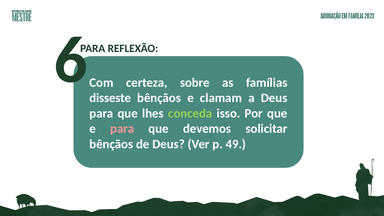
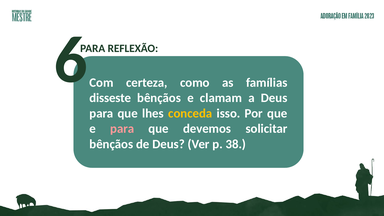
sobre: sobre -> como (195, 83)
conceda colour: light green -> yellow (190, 113)
49: 49 -> 38 (236, 144)
